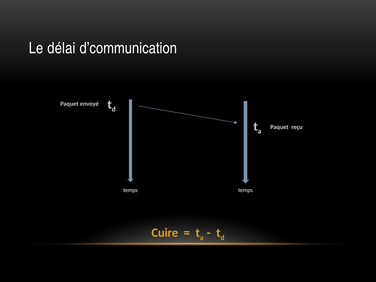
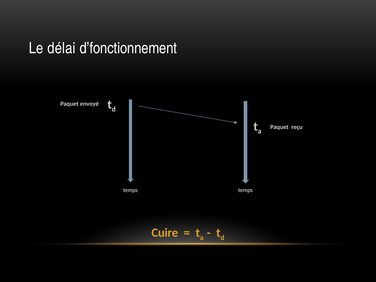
d’communication: d’communication -> d’fonctionnement (128, 48)
